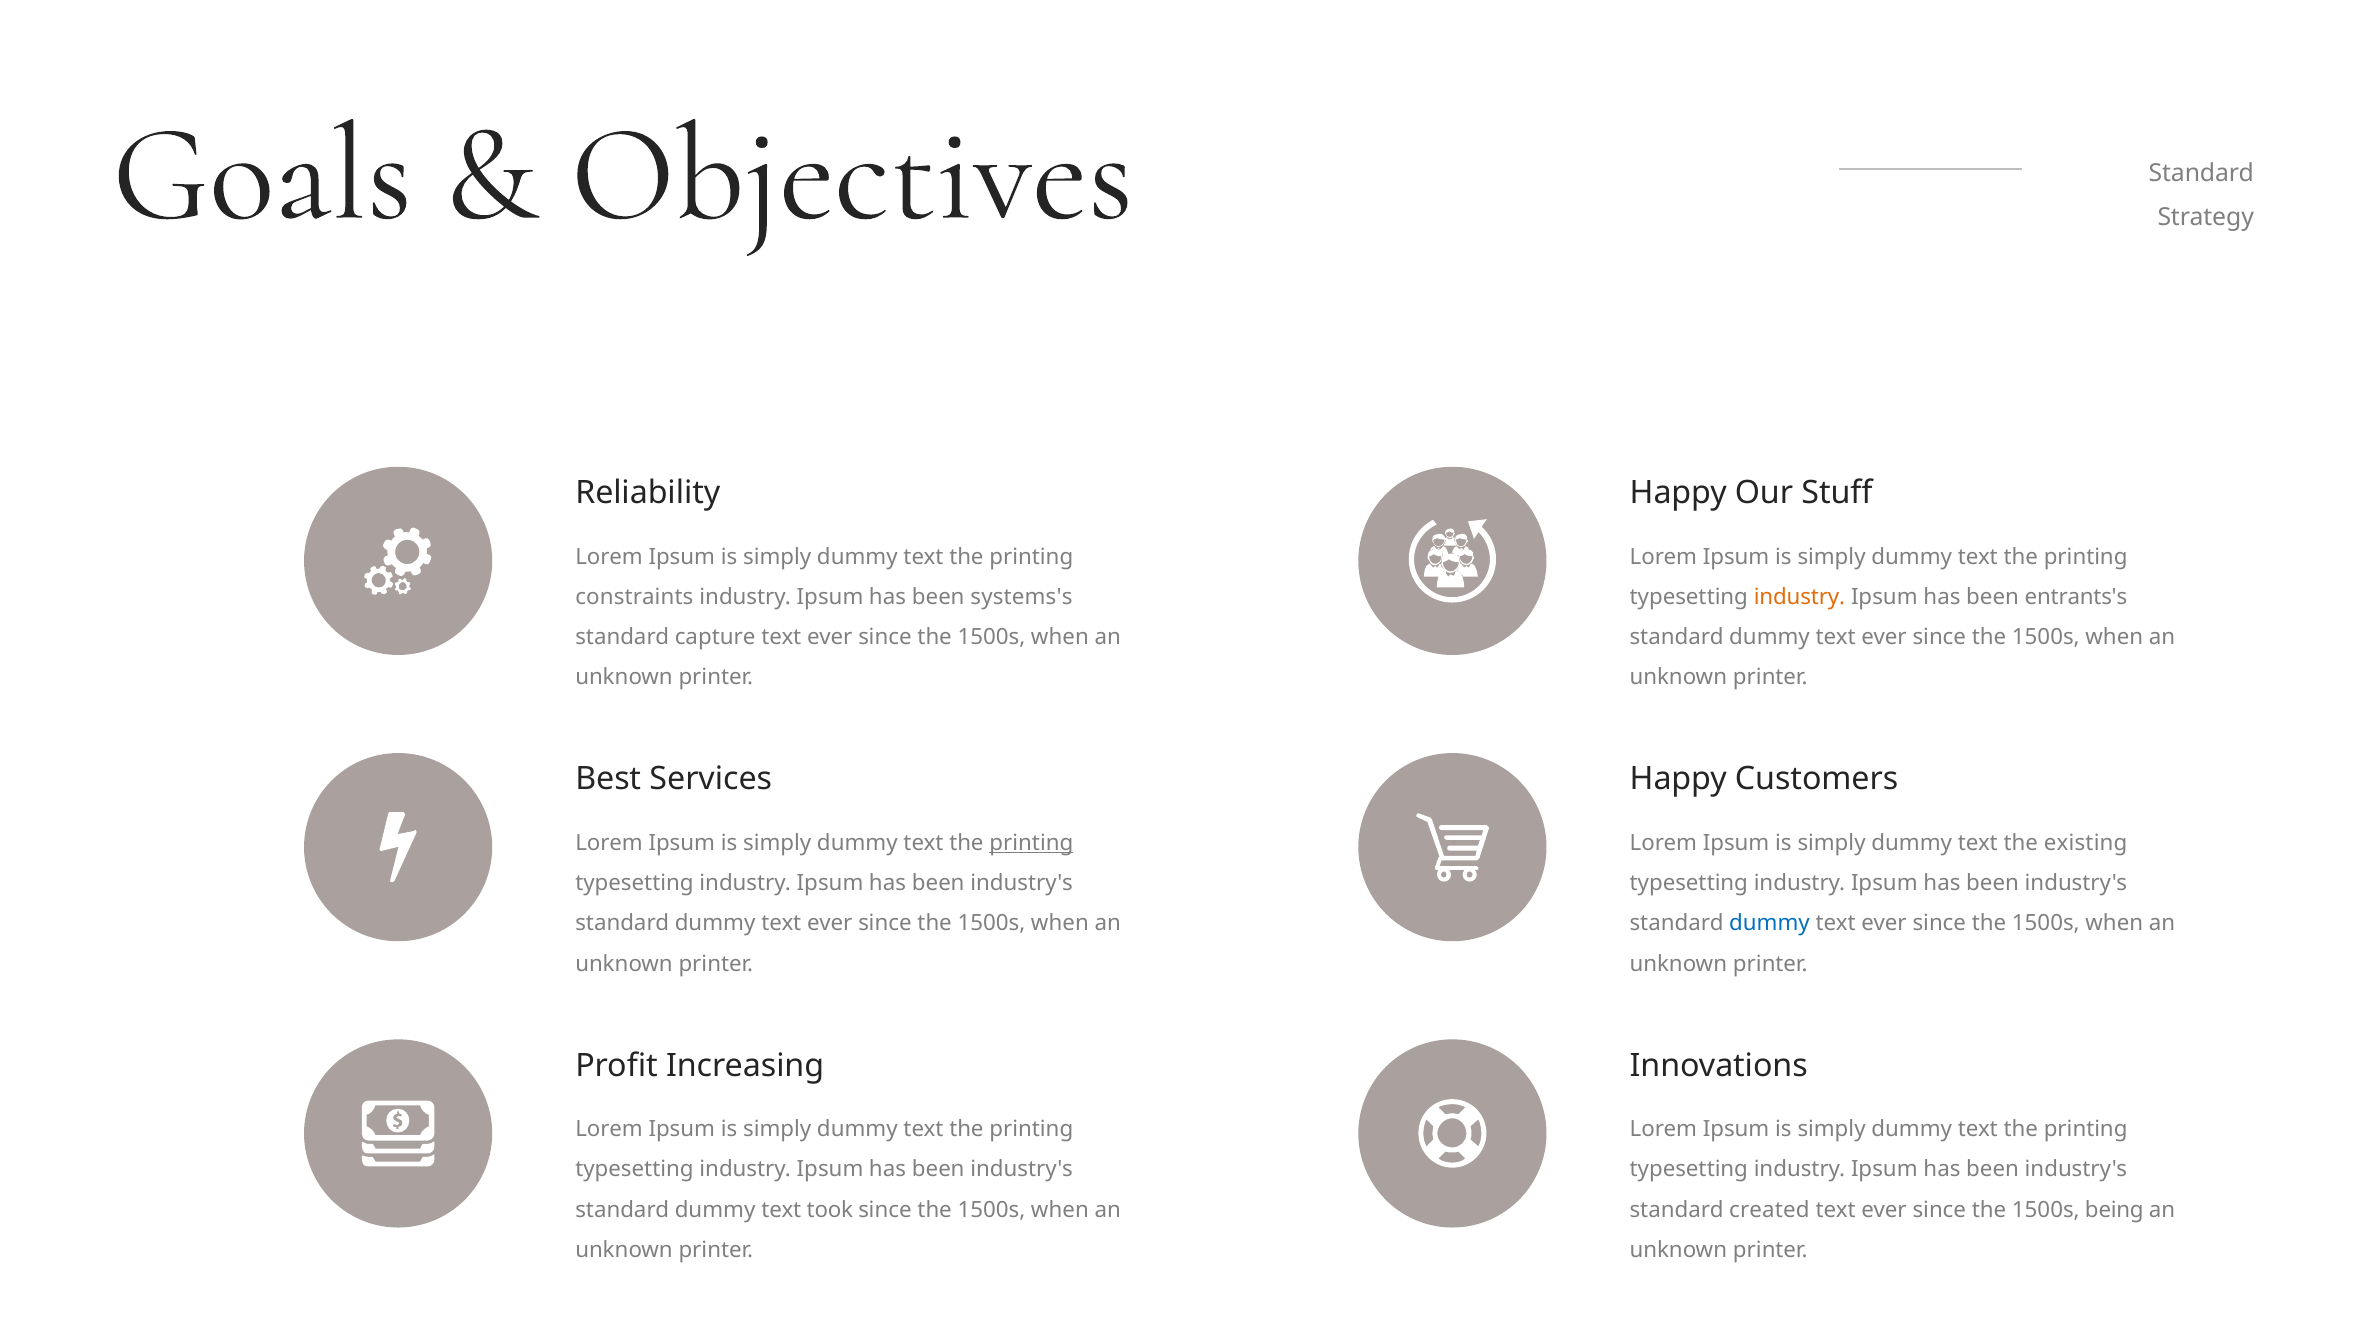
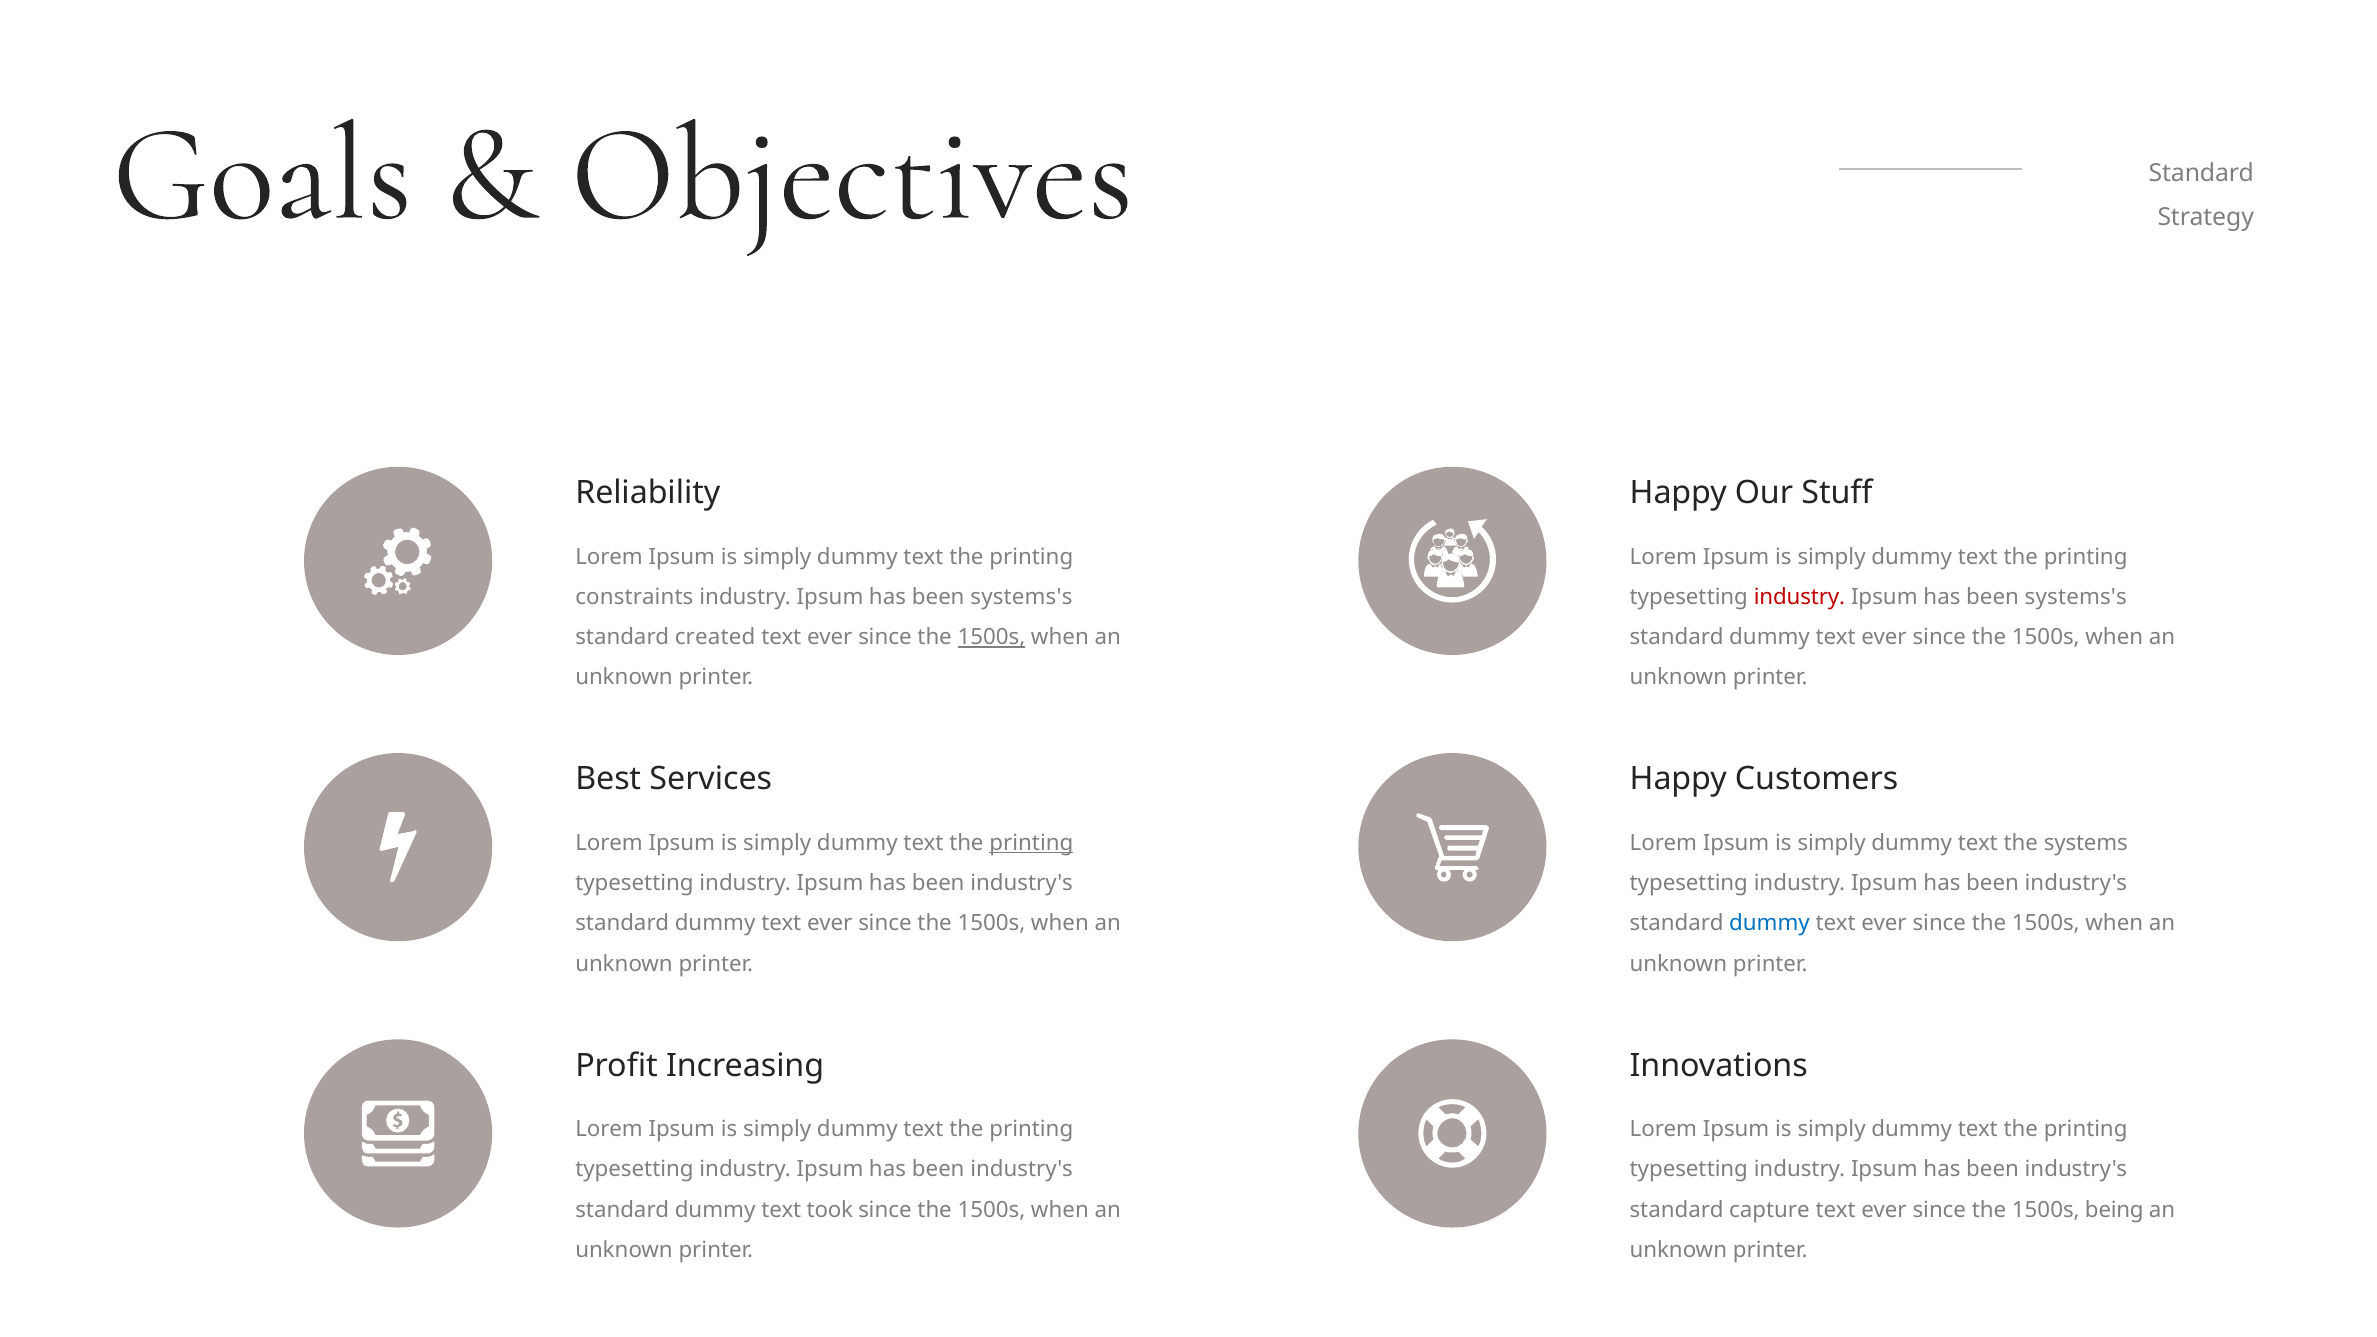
industry colour: orange -> red (1799, 597)
entrants's: entrants's -> systems's (2076, 597)
capture: capture -> created (715, 637)
1500s underline: none -> present (991, 637)
existing: existing -> systems (2086, 843)
created: created -> capture (1769, 1210)
